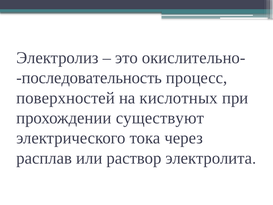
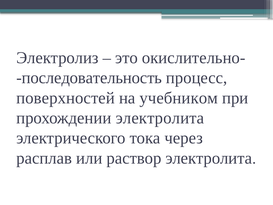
кислотных: кислотных -> учебником (179, 98)
прохождении существуют: существуют -> электролита (160, 118)
